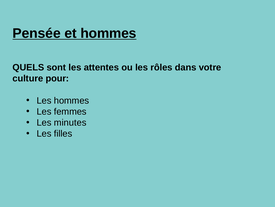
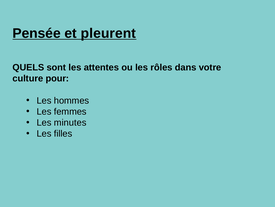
et hommes: hommes -> pleurent (108, 33)
